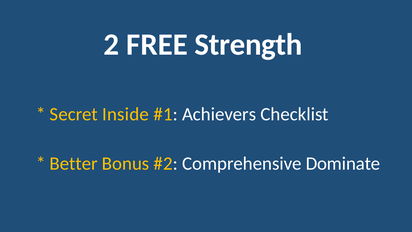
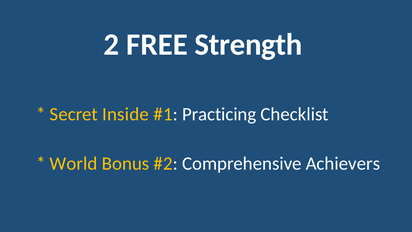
Achievers: Achievers -> Practicing (219, 114)
Better: Better -> World (74, 164)
Dominate: Dominate -> Achievers (343, 164)
